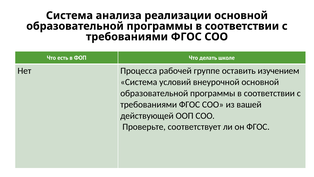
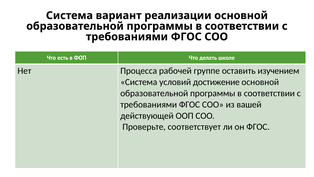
анализа: анализа -> вариант (119, 15)
внеурочной: внеурочной -> достижение (216, 82)
